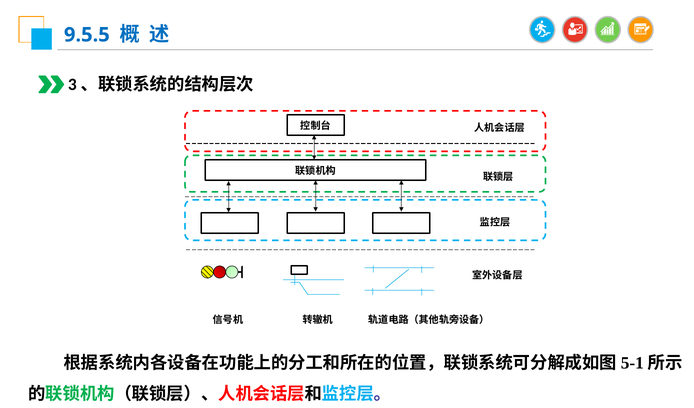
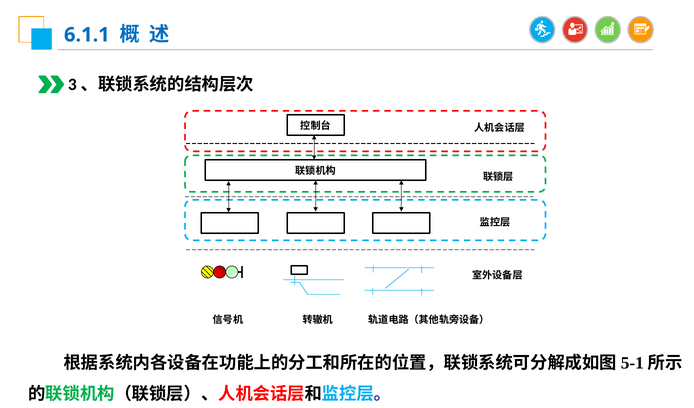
9.5.5: 9.5.5 -> 6.1.1 (87, 35)
